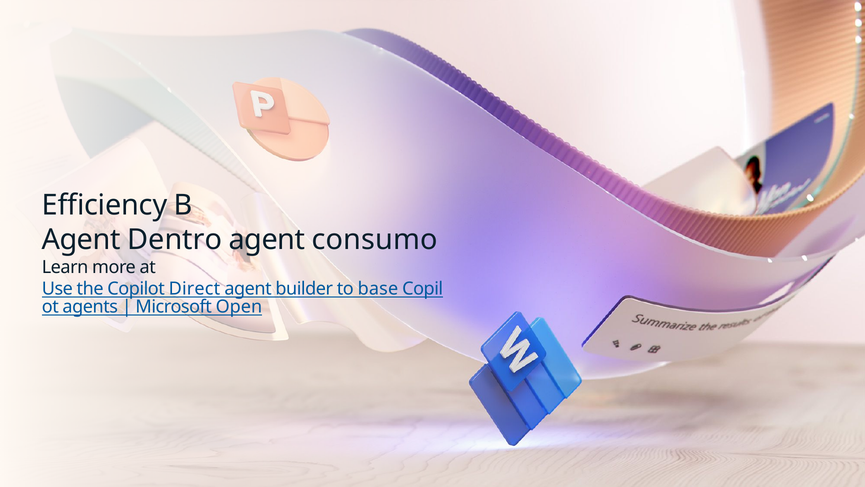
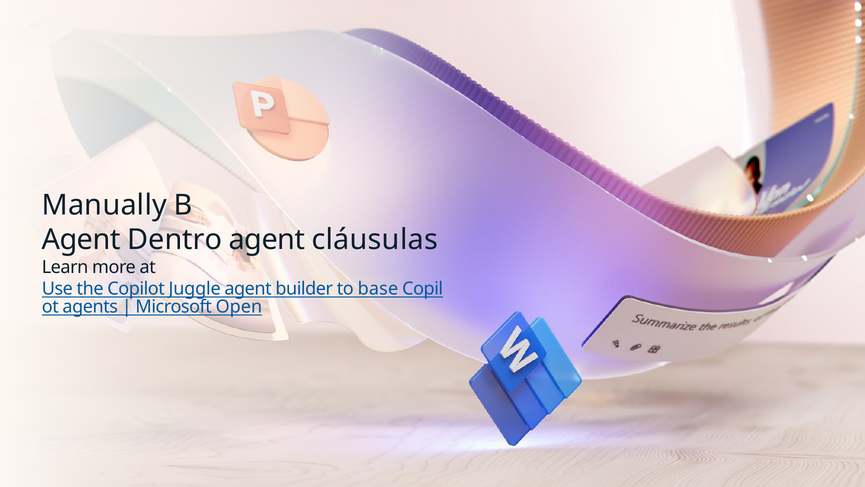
Efficiency: Efficiency -> Manually (104, 205)
consumo: consumo -> cláusulas (375, 239)
Direct: Direct -> Juggle (195, 288)
